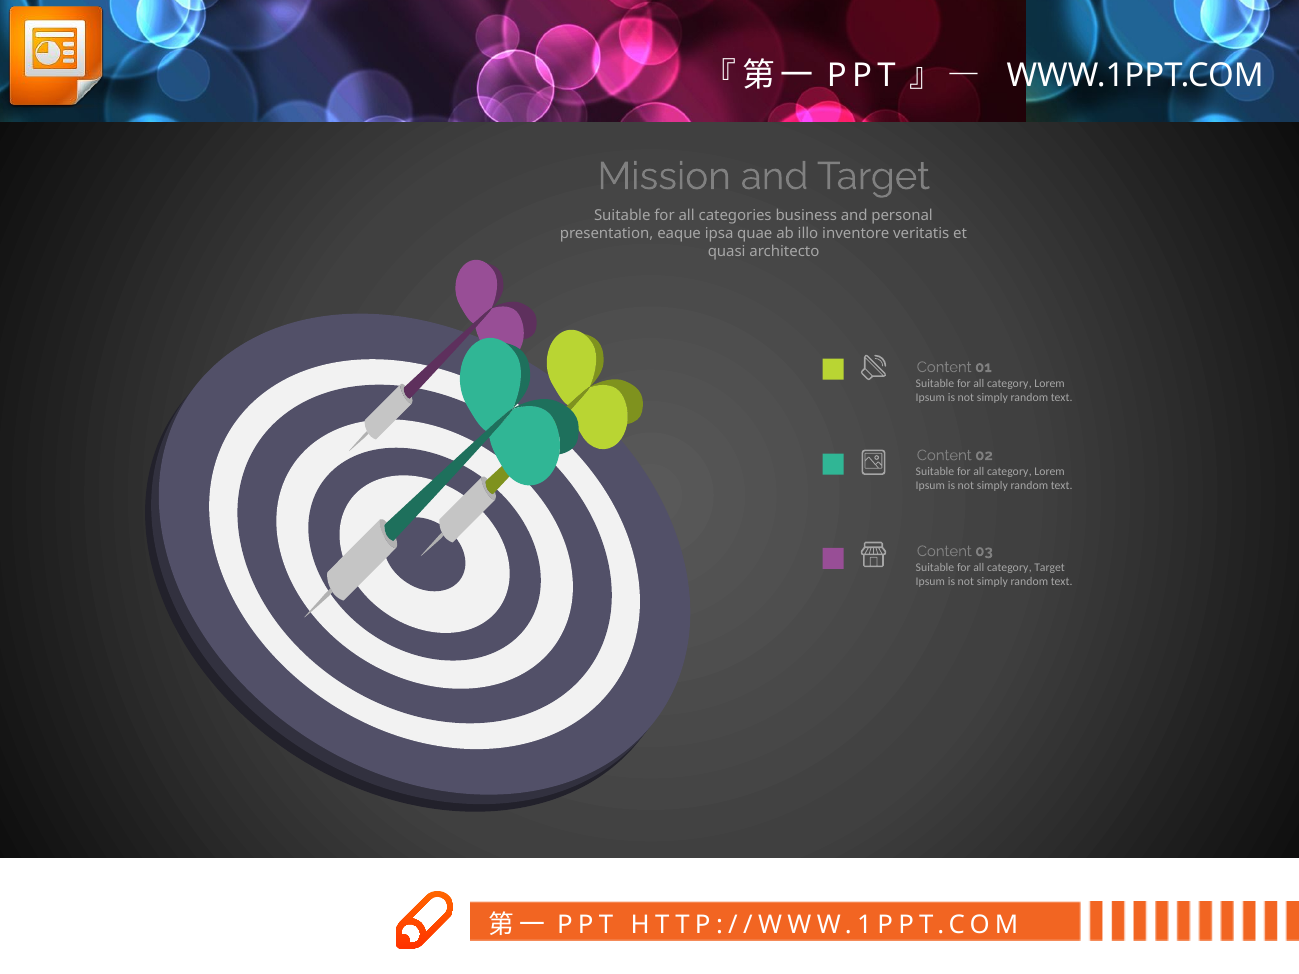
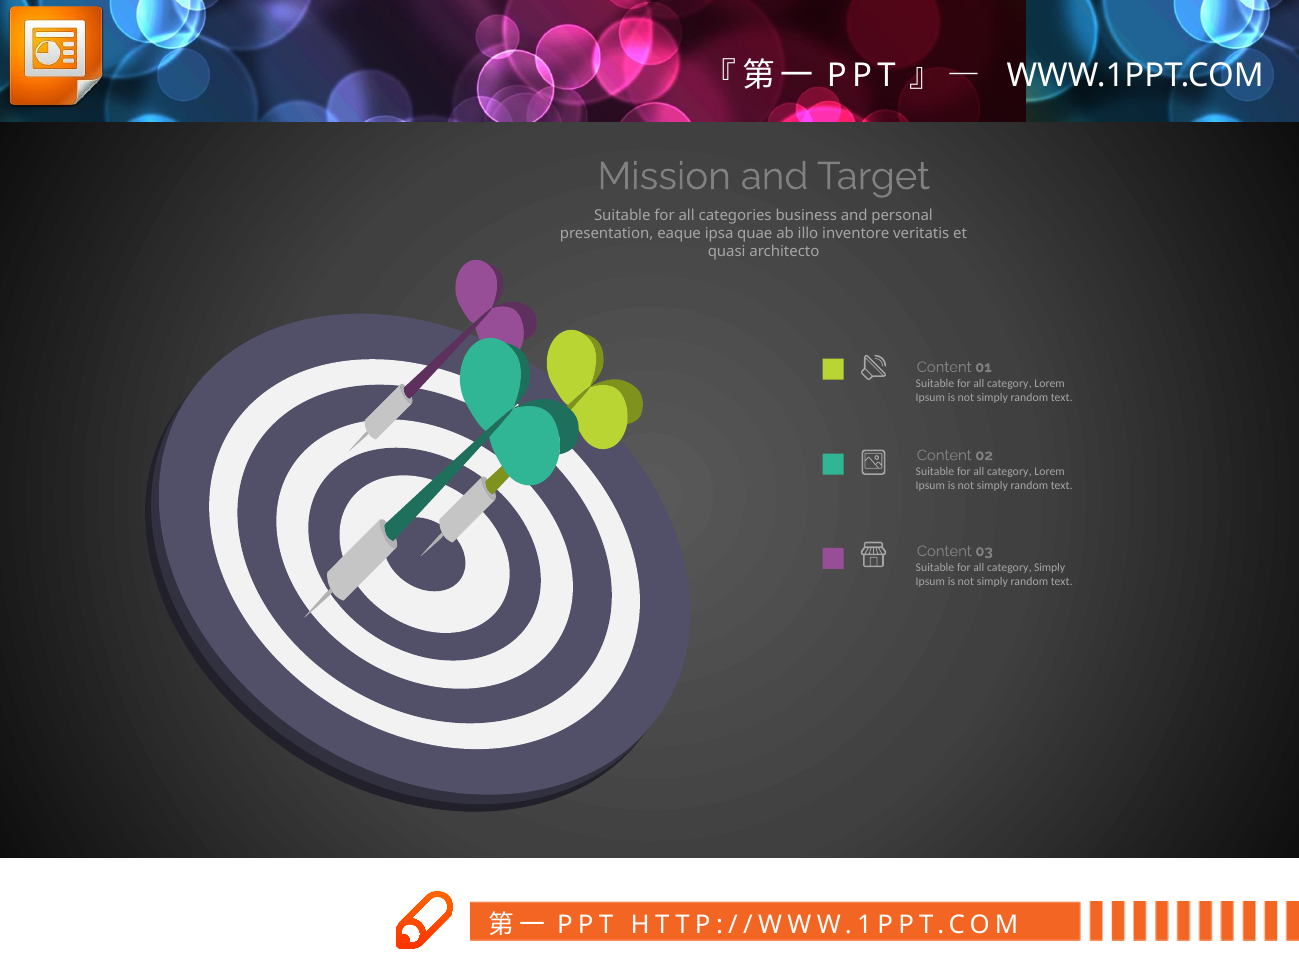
category Target: Target -> Simply (1050, 567)
